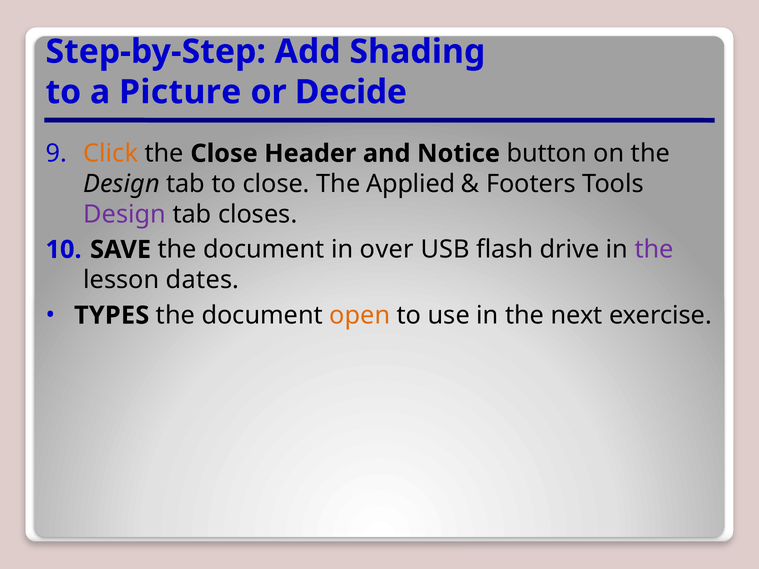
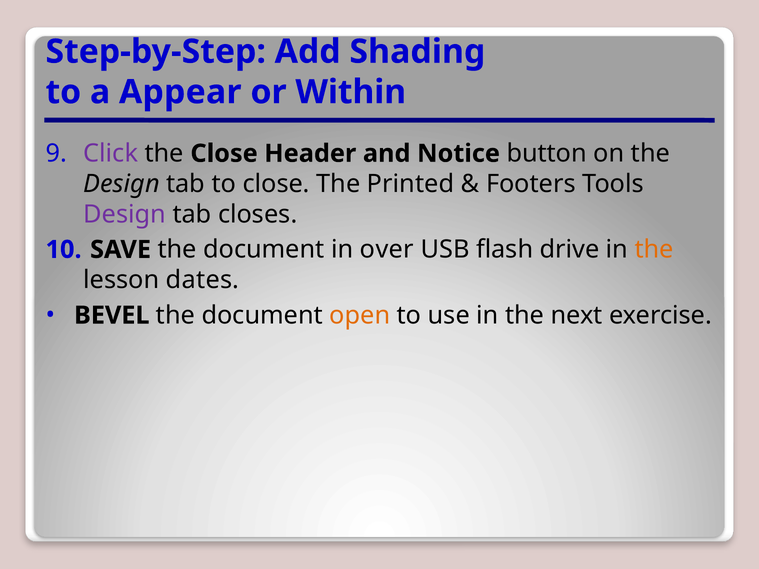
Picture: Picture -> Appear (180, 92)
Decide: Decide -> Within (351, 92)
Click colour: orange -> purple (111, 154)
Applied: Applied -> Printed (411, 184)
the colour: purple -> orange (654, 250)
TYPES: TYPES -> BEVEL (112, 315)
